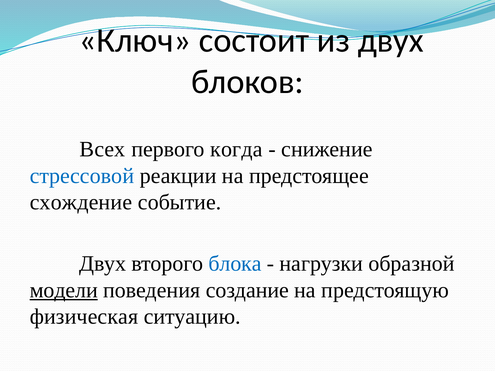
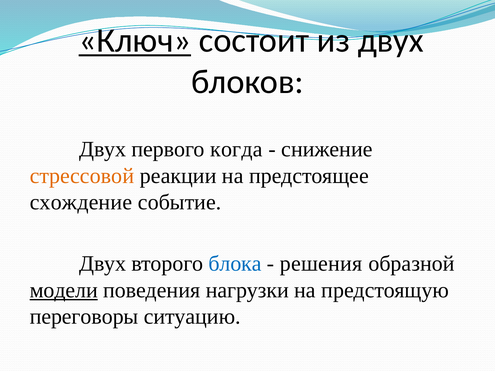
Ключ underline: none -> present (135, 41)
Всех: Всех -> Двух (103, 149)
стрессовой colour: blue -> orange (82, 176)
нагрузки: нагрузки -> решения (321, 264)
создание: создание -> нагрузки (247, 290)
физическая: физическая -> переговоры (84, 317)
